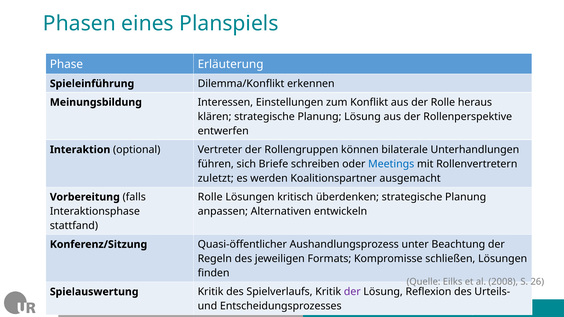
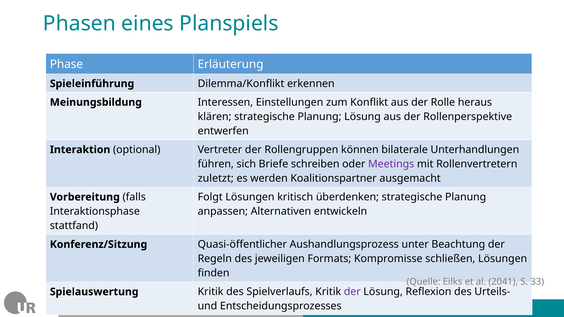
Meetings colour: blue -> purple (391, 164)
Rolle: Rolle -> Folgt (210, 197)
2008: 2008 -> 2041 (503, 282)
26: 26 -> 33 (537, 282)
